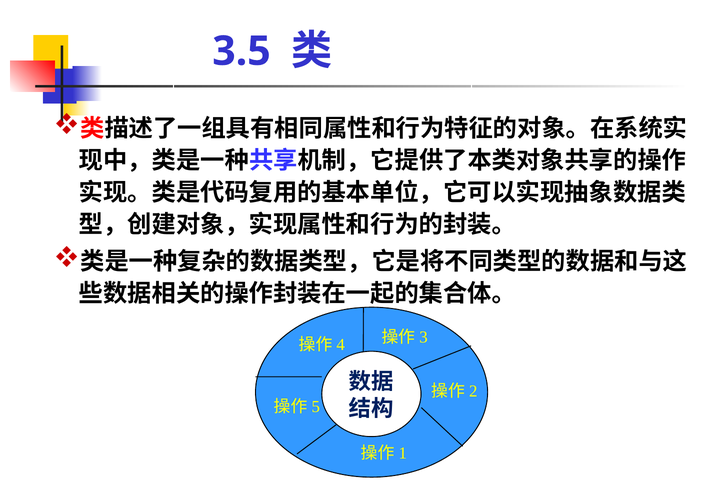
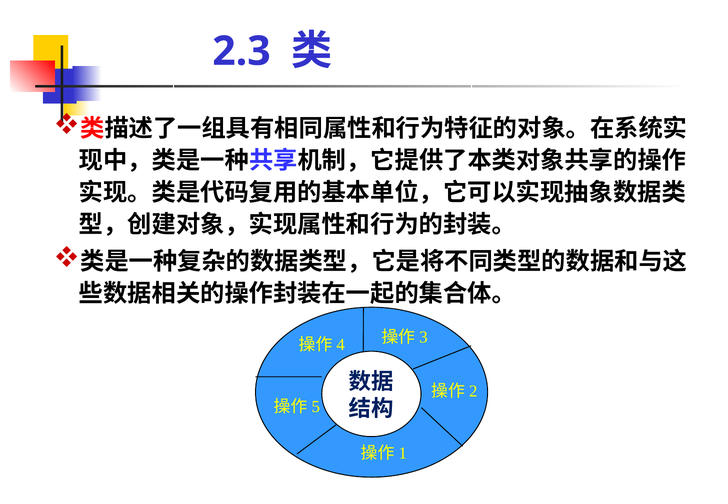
3.5: 3.5 -> 2.3 (241, 51)
